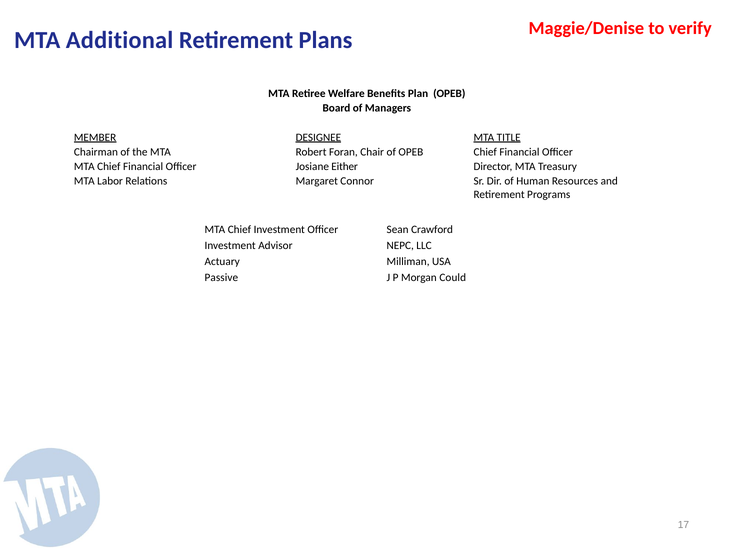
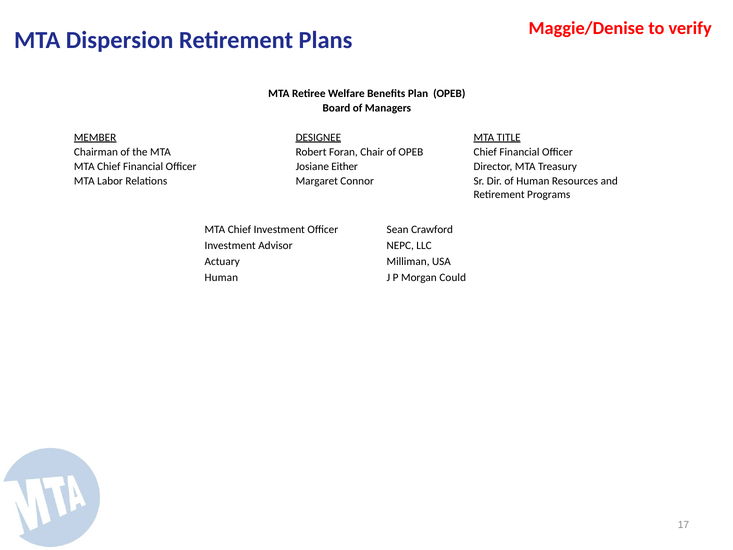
Additional: Additional -> Dispersion (120, 40)
Passive: Passive -> Human (221, 277)
